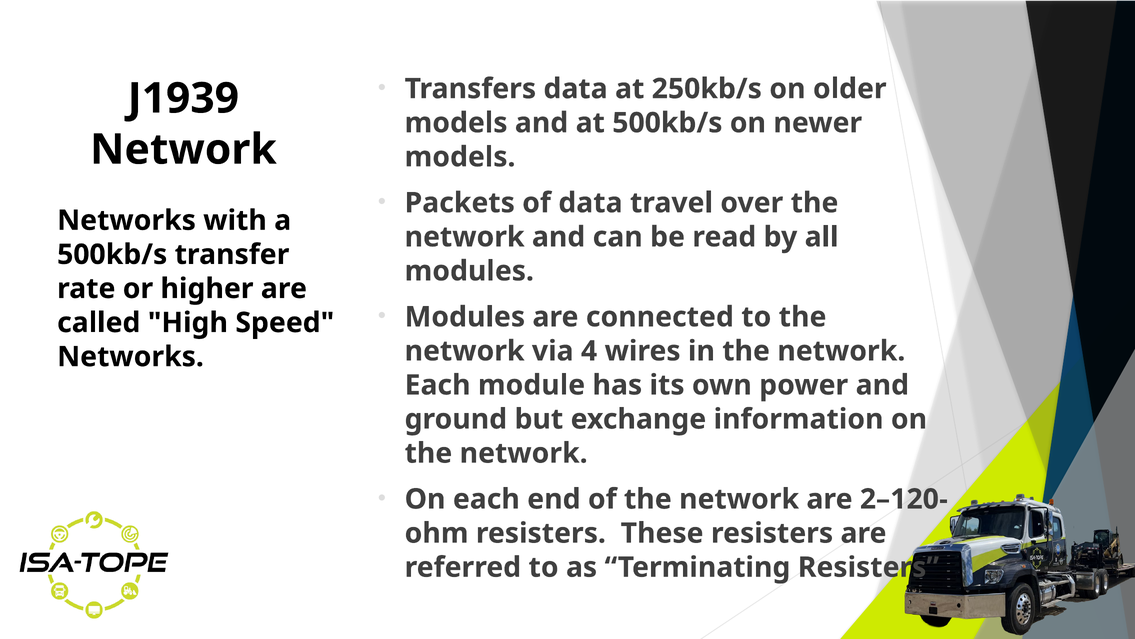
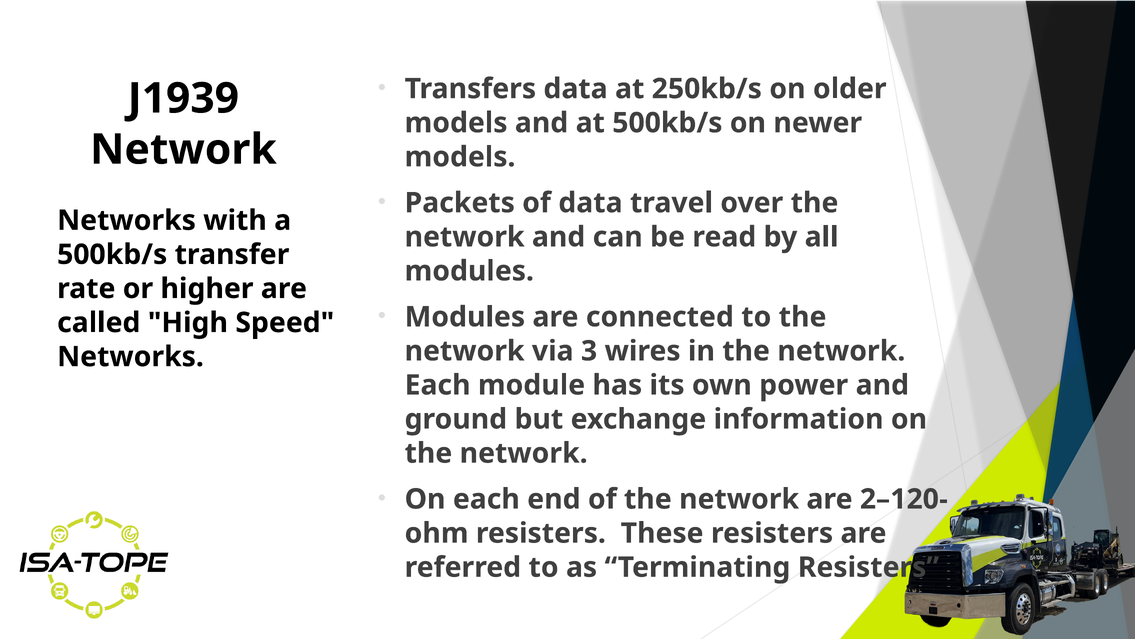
4: 4 -> 3 (589, 351)
